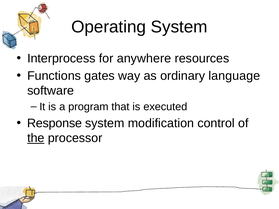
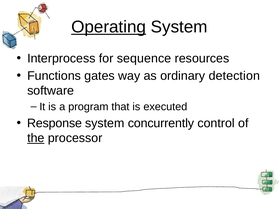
Operating underline: none -> present (109, 27)
anywhere: anywhere -> sequence (144, 59)
language: language -> detection (234, 76)
modification: modification -> concurrently (161, 123)
